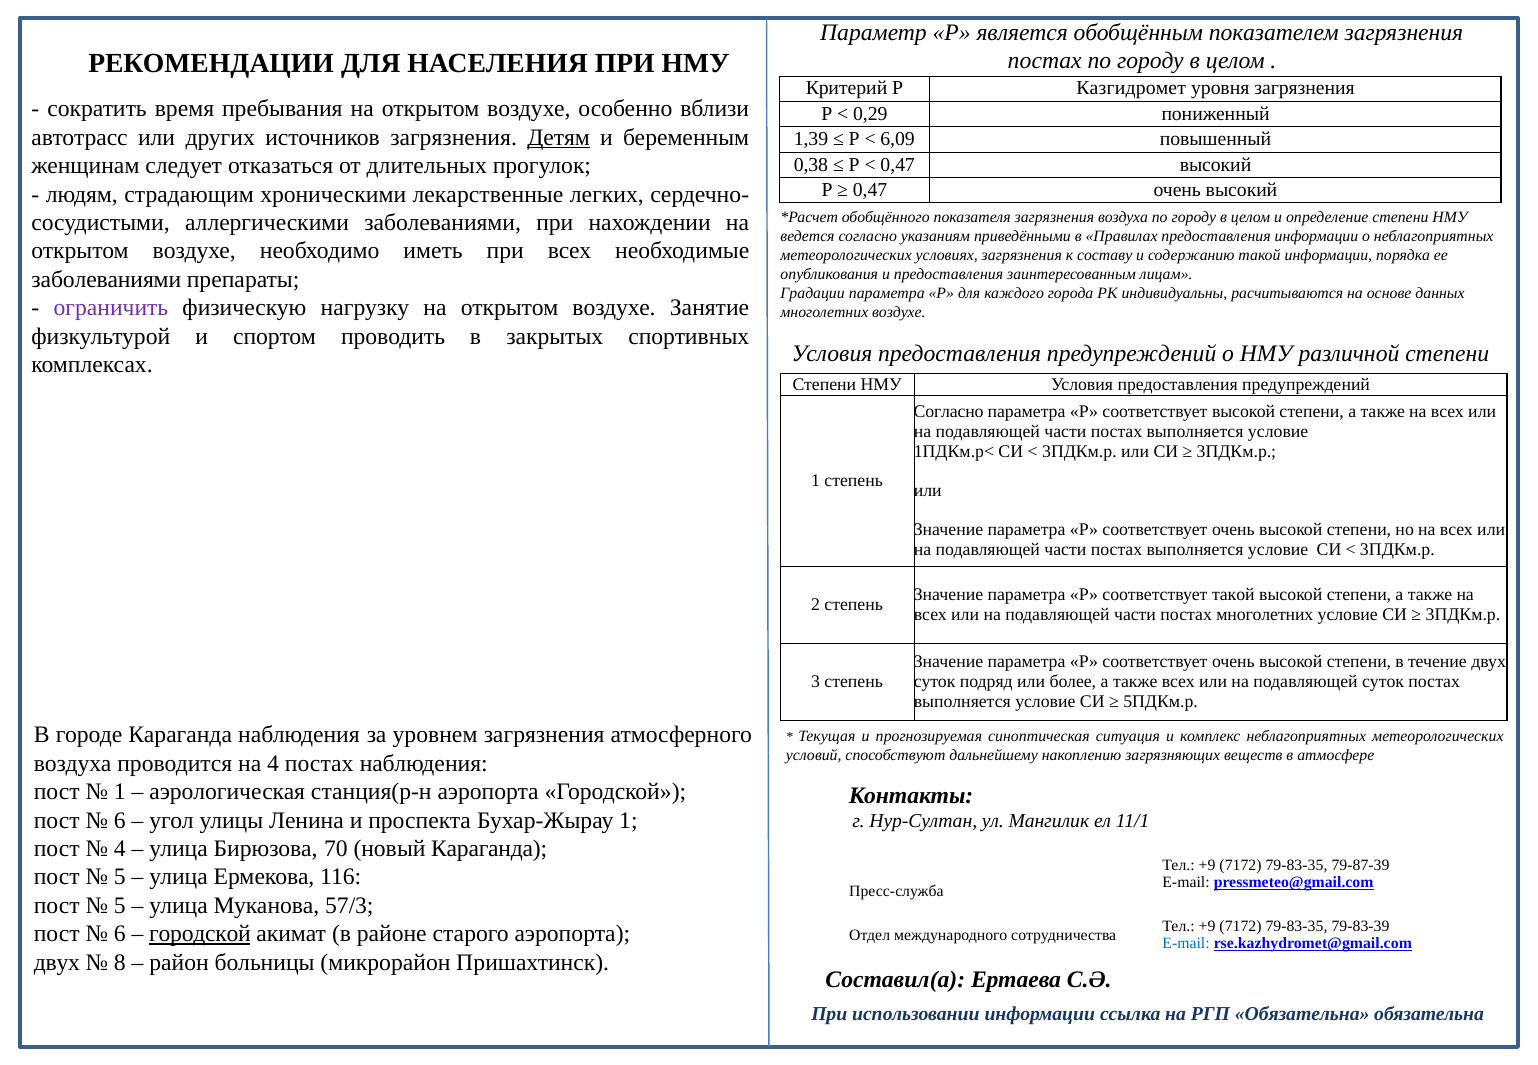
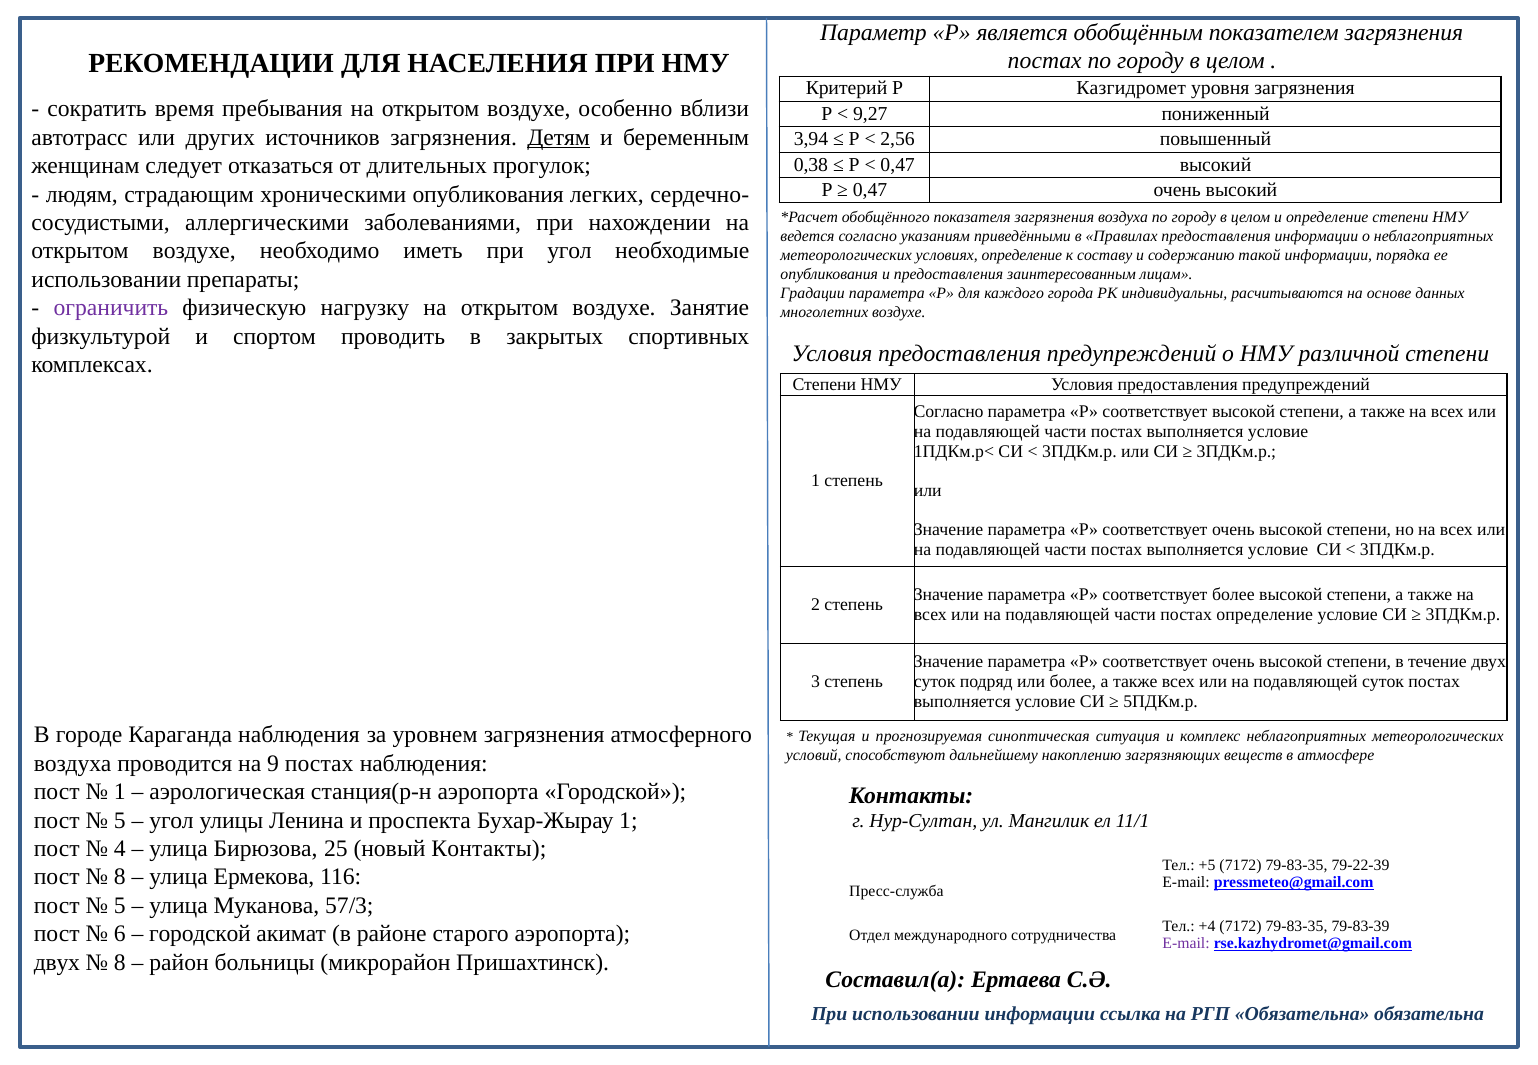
0,29: 0,29 -> 9,27 (870, 114)
1,39: 1,39 -> 3,94 (811, 139)
6,09: 6,09 -> 2,56 (898, 139)
хроническими лекарственные: лекарственные -> опубликования (488, 194)
при всех: всех -> угол (570, 251)
условиях загрязнения: загрязнения -> определение (1022, 255)
заболеваниями: заболеваниями -> использовании (106, 279)
соответствует такой: такой -> более (1233, 595)
постах многолетних: многолетних -> определение (1265, 615)
на 4: 4 -> 9 (273, 763)
6: 6 -> 5 (120, 820)
70: 70 -> 25 (336, 849)
новый Караганда: Караганда -> Контакты (489, 849)
+9: +9 -> +5 (1207, 865)
79-87-39: 79-87-39 -> 79-22-39 (1360, 865)
5: 5 -> 8 (120, 877)
+9: +9 -> +4 (1207, 926)
городской underline: present -> none (200, 934)
E-mail colour: blue -> purple (1186, 944)
